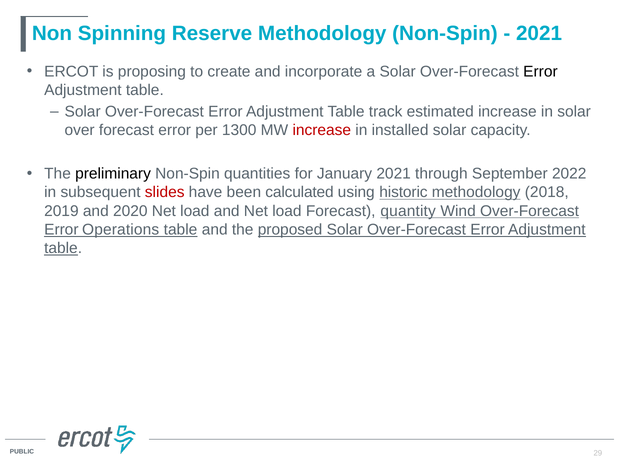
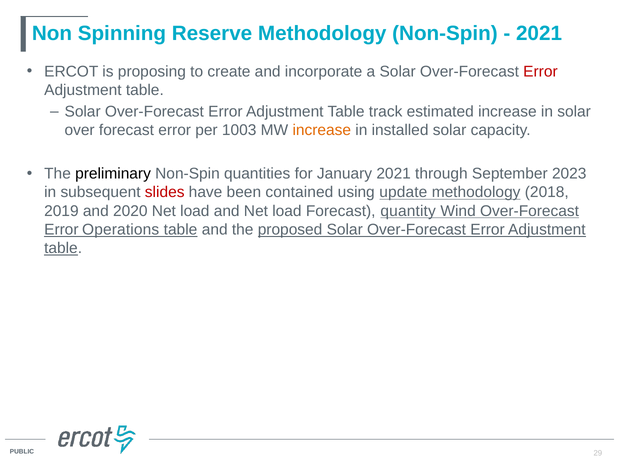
Error colour: black -> red (540, 71)
1300: 1300 -> 1003 (239, 130)
increase colour: red -> orange (322, 130)
2022: 2022 -> 2023 (569, 174)
calculated: calculated -> contained (299, 192)
historic: historic -> update (403, 192)
